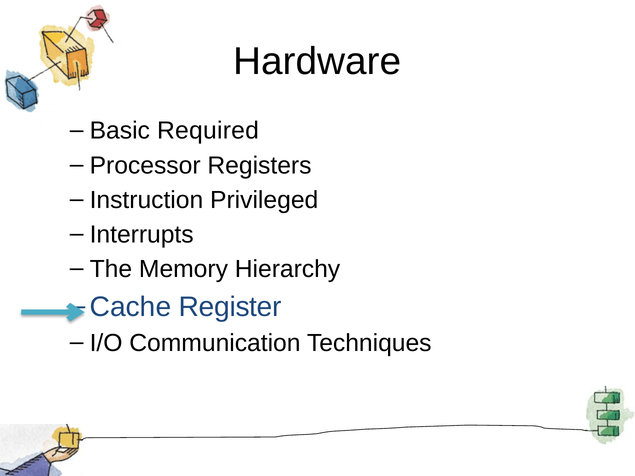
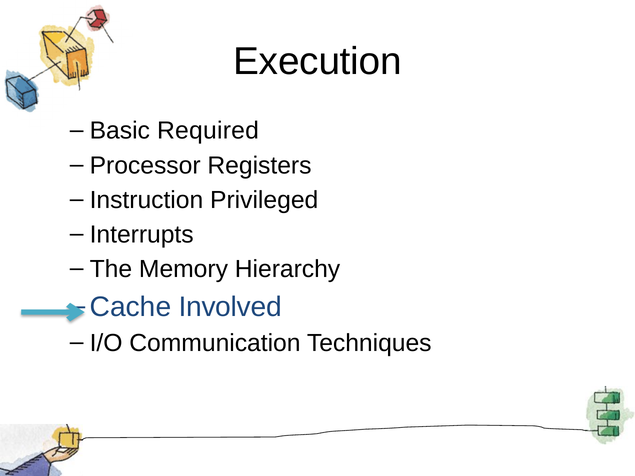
Hardware: Hardware -> Execution (318, 61)
Register: Register -> Involved (230, 307)
